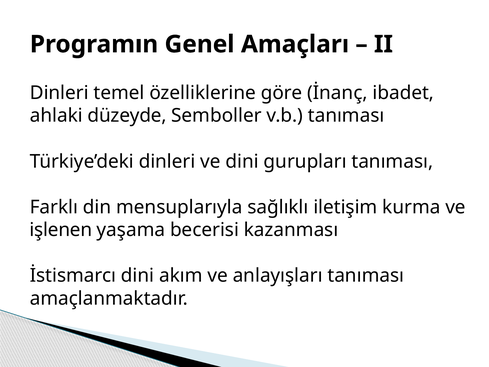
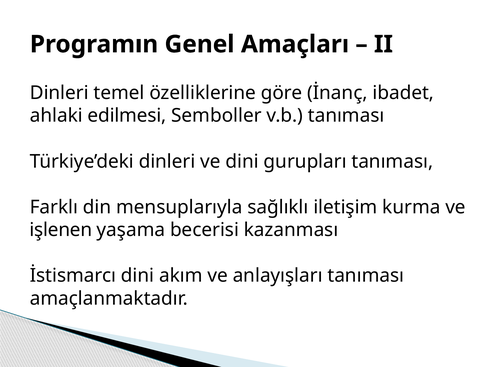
düzeyde: düzeyde -> edilmesi (127, 116)
